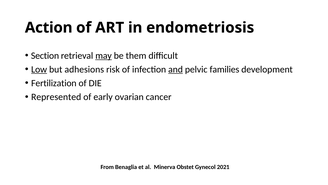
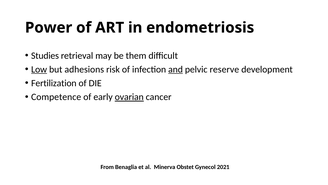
Action: Action -> Power (49, 28)
Section: Section -> Studies (45, 55)
may underline: present -> none (104, 55)
families: families -> reserve (224, 69)
Represented: Represented -> Competence (56, 97)
ovarian underline: none -> present (129, 97)
